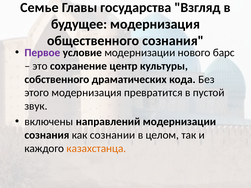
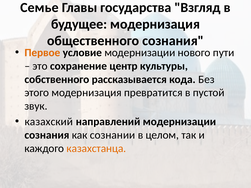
Первое colour: purple -> orange (42, 53)
барс: барс -> пути (224, 53)
драматических: драматических -> рассказывается (129, 79)
включены: включены -> казахский (49, 122)
